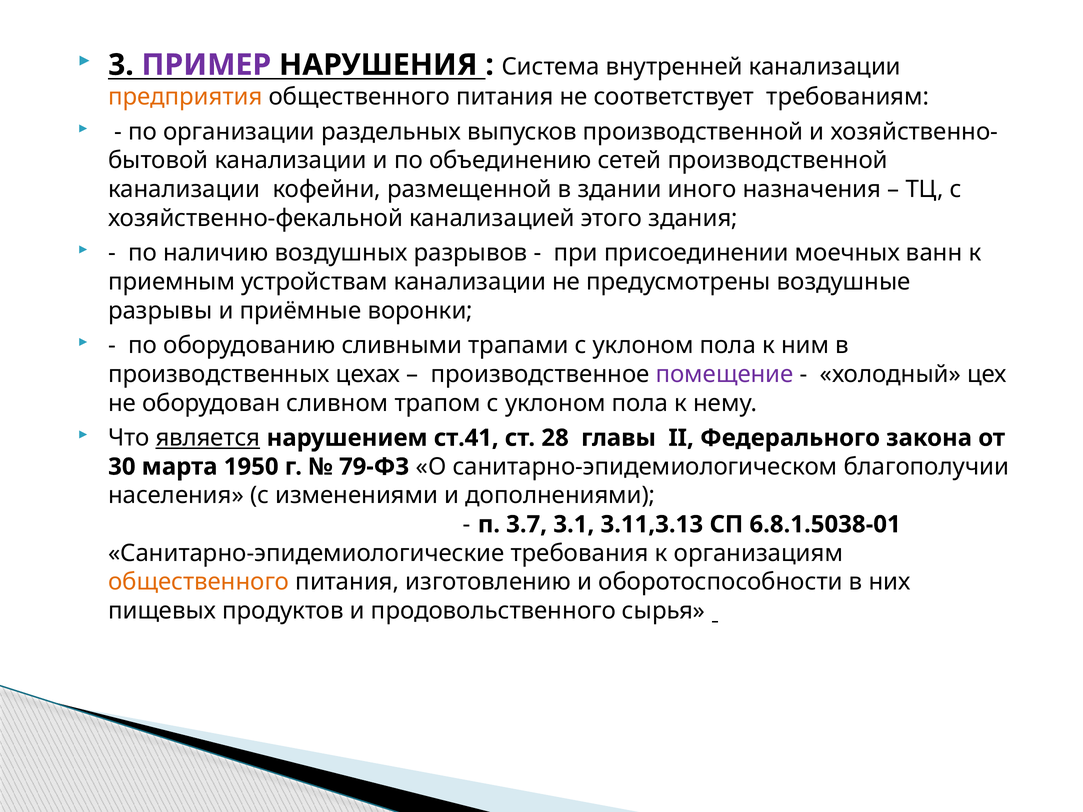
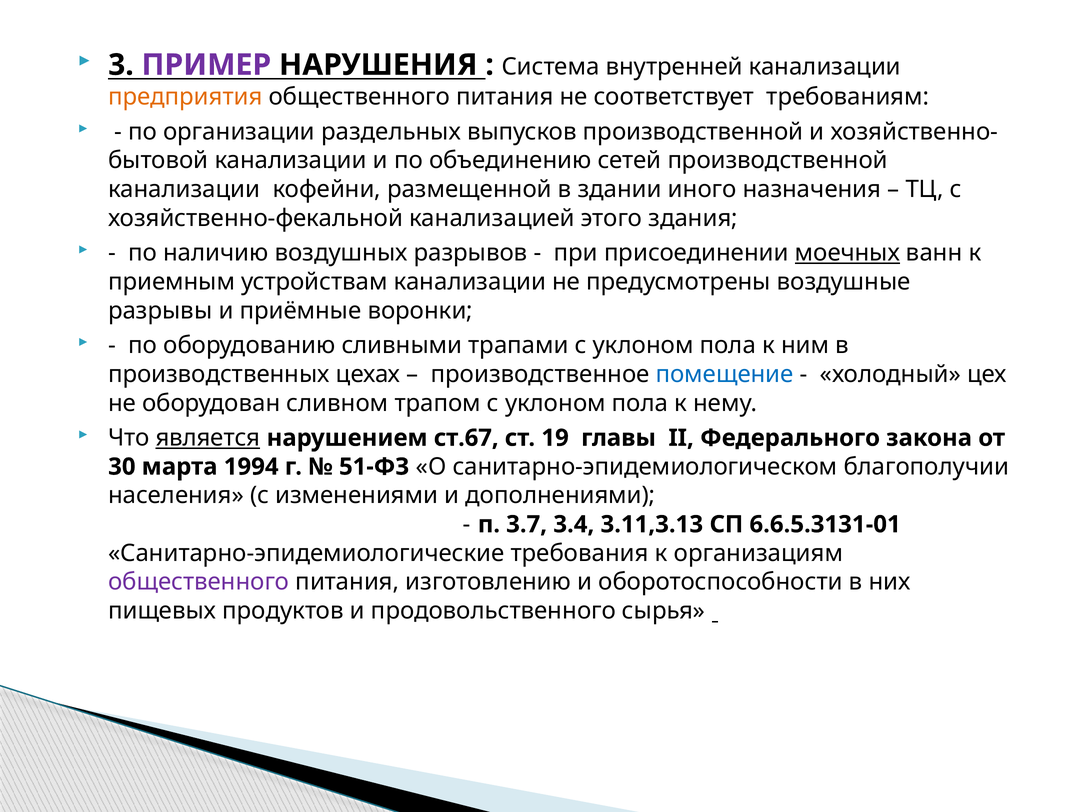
моечных underline: none -> present (847, 253)
помещение colour: purple -> blue (725, 374)
ст.41: ст.41 -> ст.67 (466, 438)
28: 28 -> 19 (555, 438)
1950: 1950 -> 1994 (251, 467)
79-ФЗ: 79-ФЗ -> 51-ФЗ (374, 467)
3.1: 3.1 -> 3.4 (574, 525)
6.8.1.5038-01: 6.8.1.5038-01 -> 6.6.5.3131-01 (825, 525)
общественного colour: orange -> purple (199, 582)
